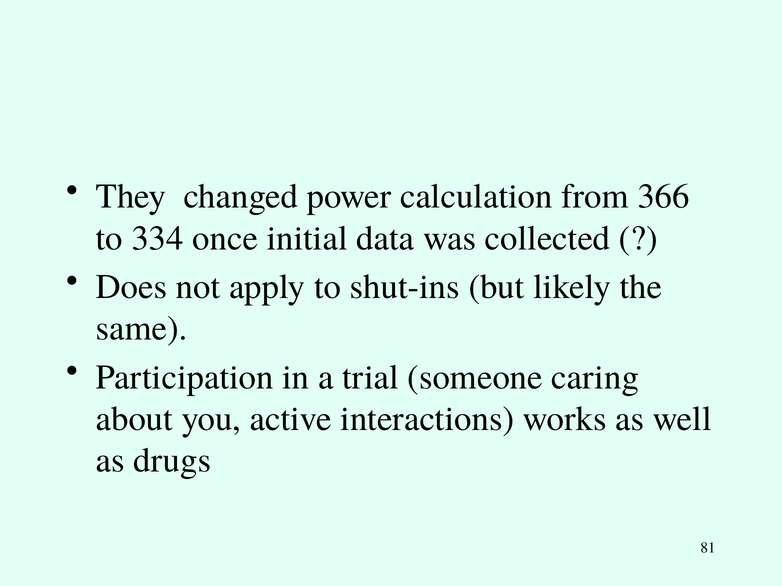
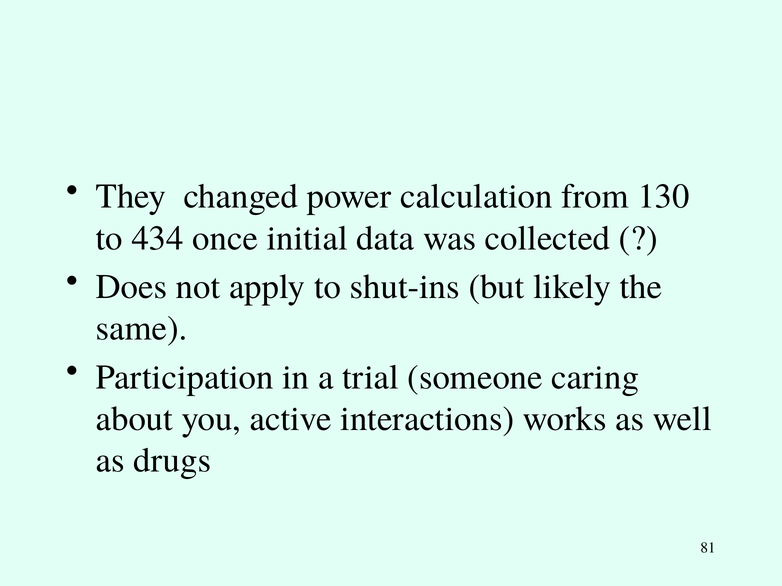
366: 366 -> 130 (664, 197)
334: 334 -> 434 (158, 238)
